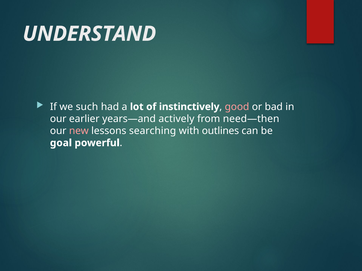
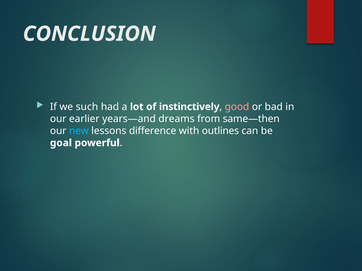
UNDERSTAND: UNDERSTAND -> CONCLUSION (89, 34)
actively: actively -> dreams (176, 119)
need—then: need—then -> same—then (251, 119)
new colour: pink -> light blue (79, 131)
searching: searching -> difference (153, 131)
